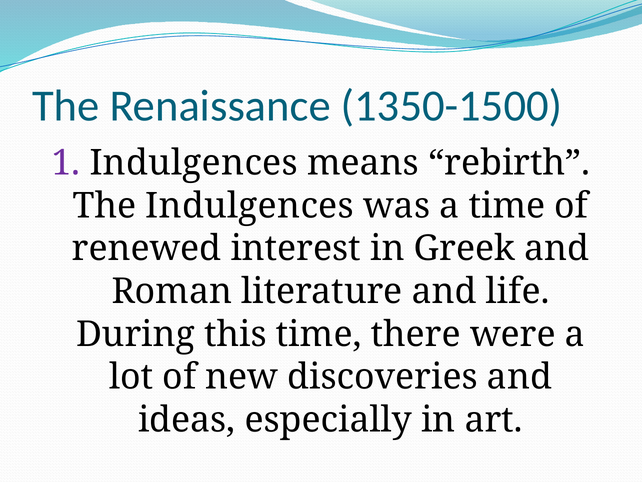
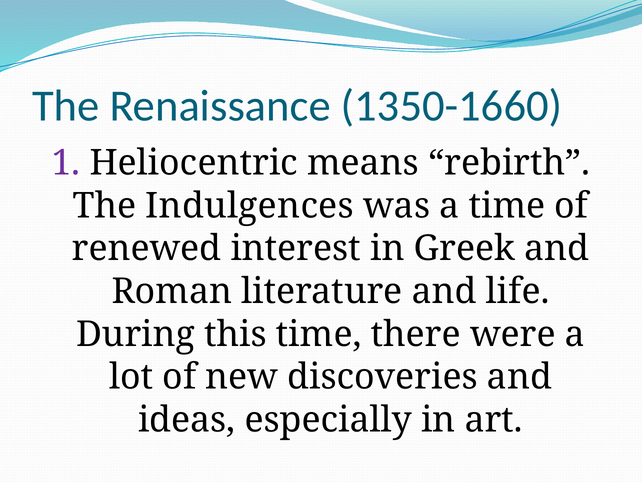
1350-1500: 1350-1500 -> 1350-1660 (452, 106)
1 Indulgences: Indulgences -> Heliocentric (194, 163)
